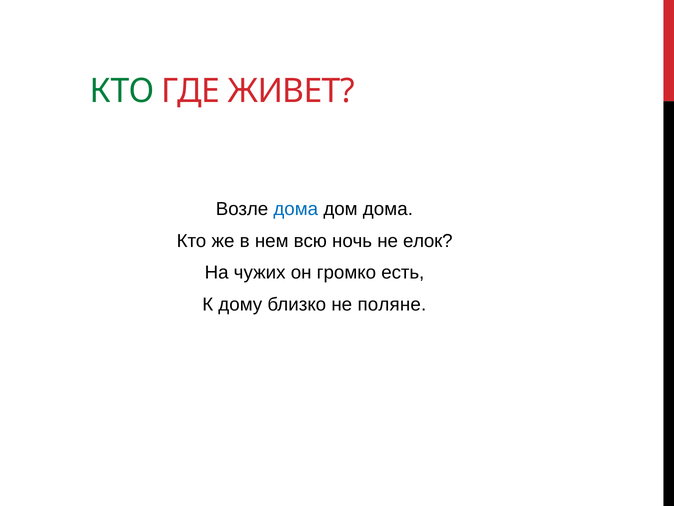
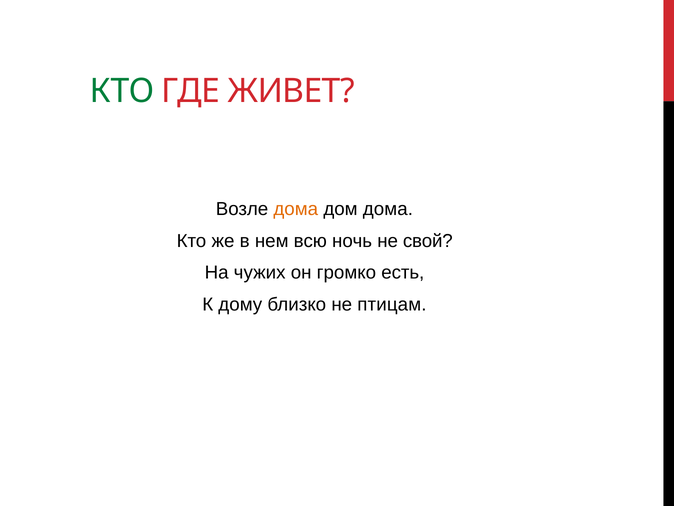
дома colour: blue -> orange (296, 209)
елок: елок -> свой (428, 241)
поляне: поляне -> птицам (392, 304)
